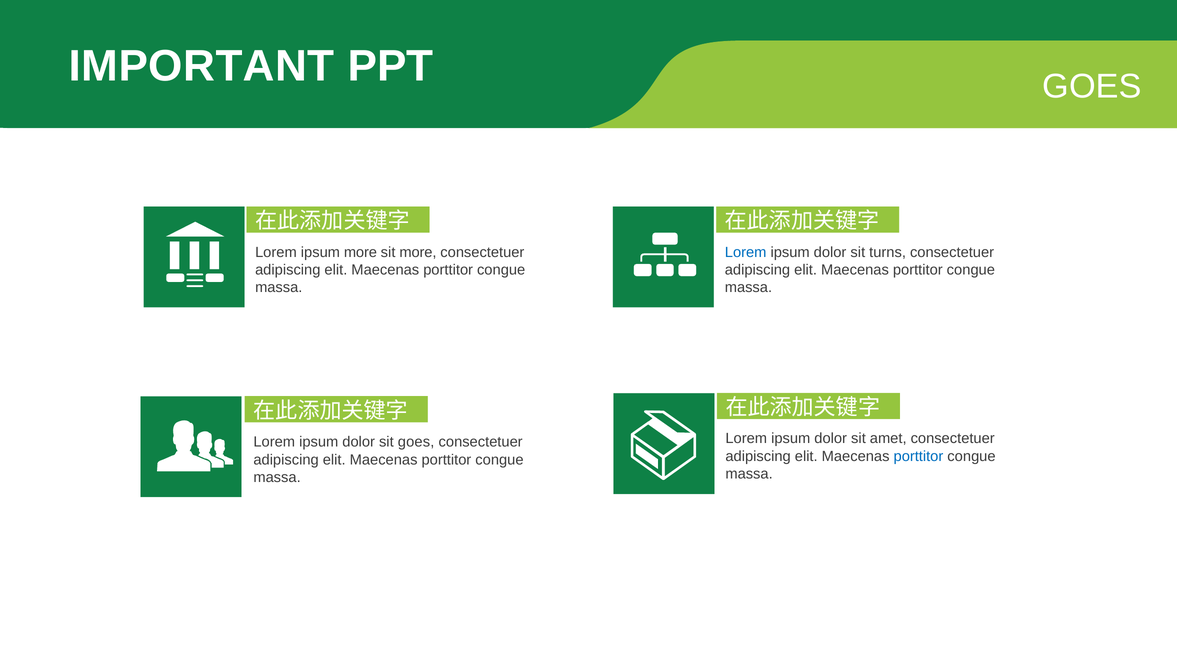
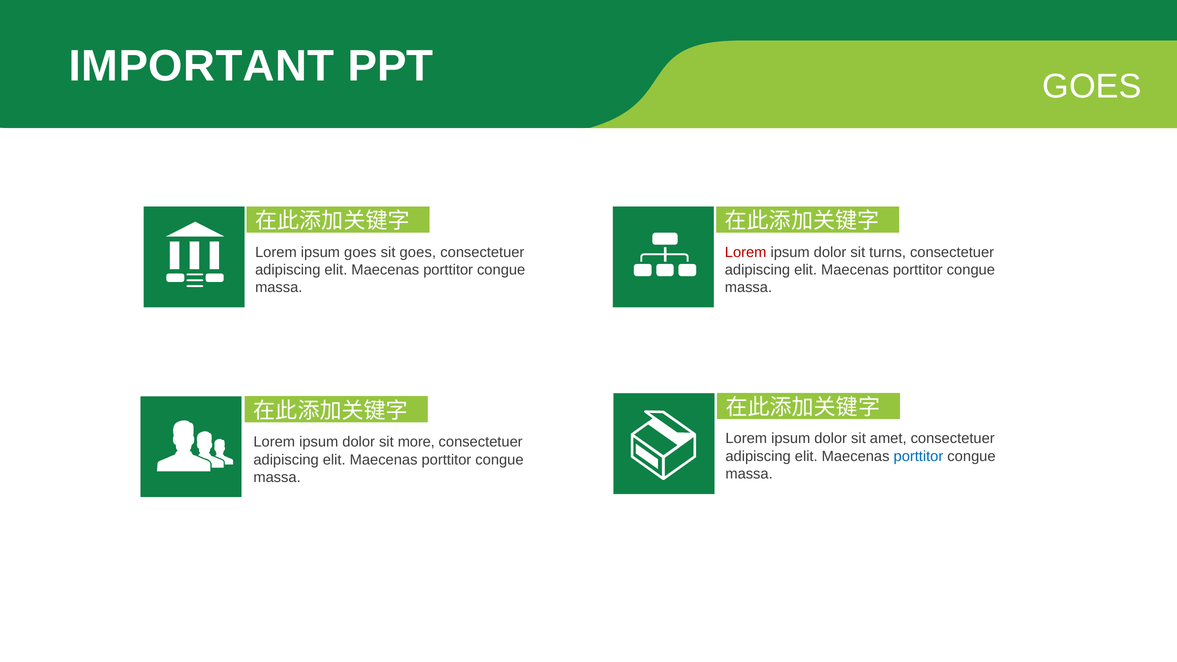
ipsum more: more -> goes (360, 252)
sit more: more -> goes (418, 252)
Lorem colour: blue -> red (746, 252)
sit goes: goes -> more (416, 442)
